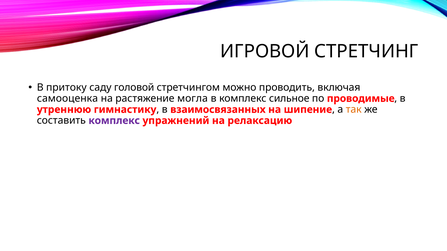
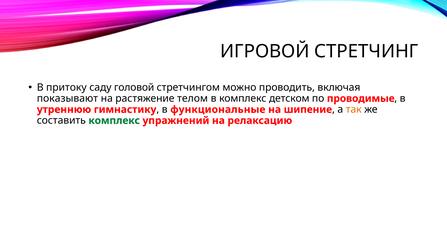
самооценка: самооценка -> показывают (67, 99)
могла: могла -> телом (193, 99)
сильное: сильное -> детском (289, 99)
взаимосвязанных: взаимосвязанных -> функциональные (218, 110)
комплекс colour: purple -> green (114, 121)
